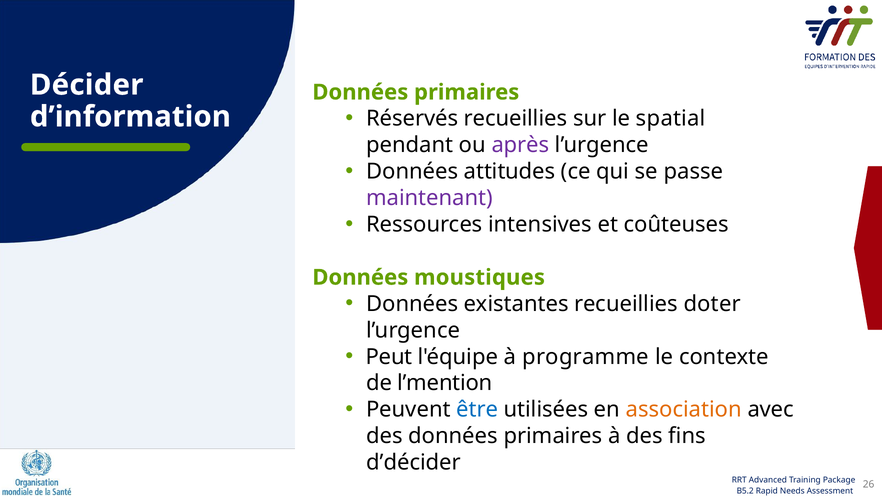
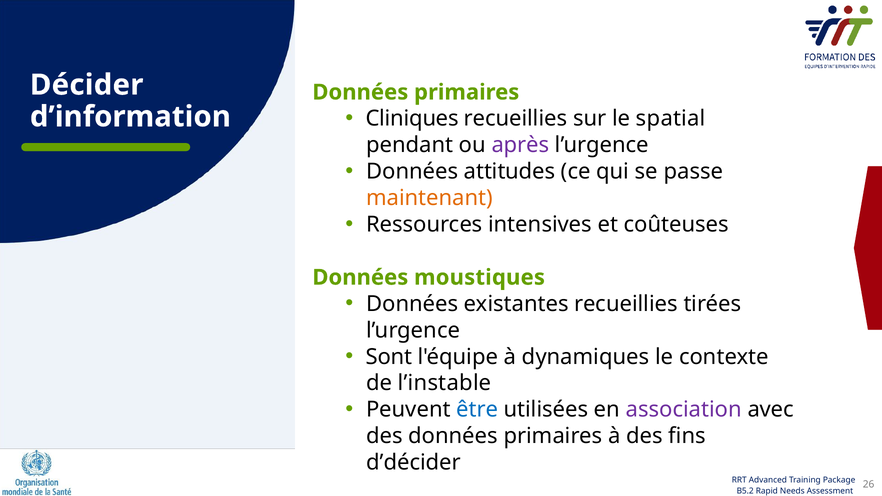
Réservés: Réservés -> Cliniques (412, 119)
maintenant colour: purple -> orange (430, 198)
doter: doter -> tirées (712, 304)
Peut: Peut -> Sont (389, 357)
programme: programme -> dynamiques (586, 357)
l’mention: l’mention -> l’instable (445, 383)
association colour: orange -> purple (684, 410)
